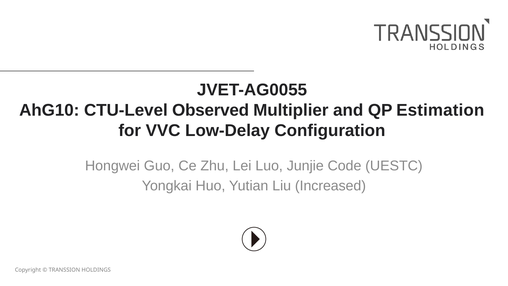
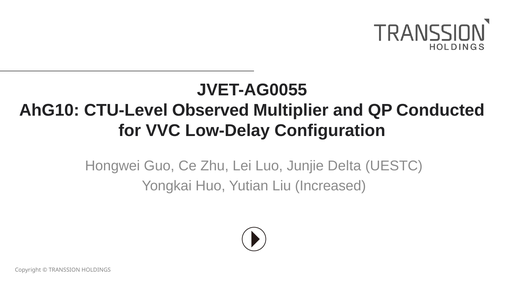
Estimation: Estimation -> Conducted (440, 110)
Code: Code -> Delta (344, 166)
